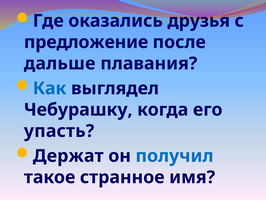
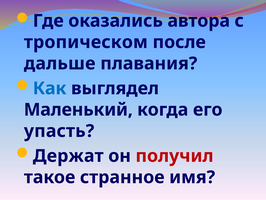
друзья: друзья -> автора (199, 21)
предложение: предложение -> тропическом (86, 42)
Чебурашку: Чебурашку -> Маленький (78, 109)
получил colour: blue -> red (175, 156)
